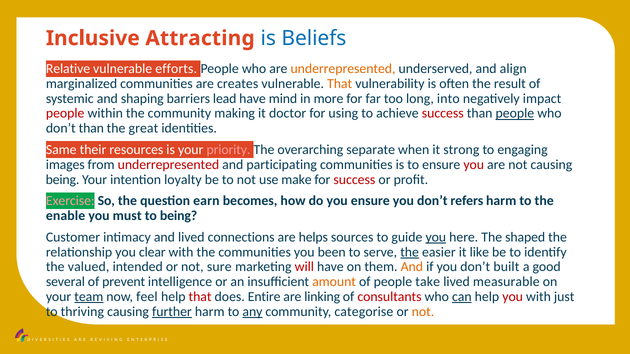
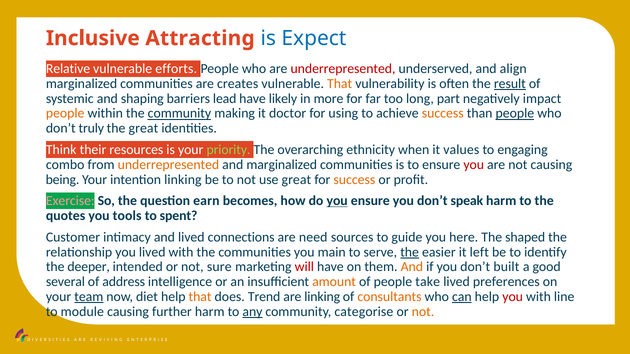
Beliefs: Beliefs -> Expect (314, 38)
underrepresented colour: orange -> red (343, 69)
result underline: none -> present (510, 84)
mind: mind -> likely (283, 99)
into: into -> part (448, 99)
people colour: red -> orange (65, 114)
community underline: none -> present (179, 114)
success colour: red -> orange (443, 114)
don’t than: than -> truly (91, 128)
Same: Same -> Think (61, 150)
priority colour: pink -> light green (228, 150)
separate: separate -> ethnicity (371, 150)
strong: strong -> values (461, 150)
images: images -> combo (65, 165)
underrepresented colour: red -> orange (168, 165)
and participating: participating -> marginalized (282, 165)
intention loyalty: loyalty -> linking (183, 180)
use make: make -> great (296, 180)
success colour: red -> orange (354, 180)
you underline: none -> present (337, 201)
refers: refers -> speak (467, 201)
enable: enable -> quotes (66, 216)
must: must -> tools (127, 216)
to being: being -> spent (179, 216)
helps: helps -> need (313, 237)
you underline: present -> none (436, 237)
you clear: clear -> lived (152, 252)
been: been -> main (332, 252)
like: like -> left (479, 252)
valued: valued -> deeper (89, 267)
prevent: prevent -> address (124, 282)
measurable: measurable -> preferences (506, 282)
feel: feel -> diet (147, 297)
that colour: red -> orange (200, 297)
Entire: Entire -> Trend (264, 297)
consultants colour: red -> orange (389, 297)
just: just -> line (564, 297)
thriving: thriving -> module (82, 312)
further underline: present -> none (172, 312)
